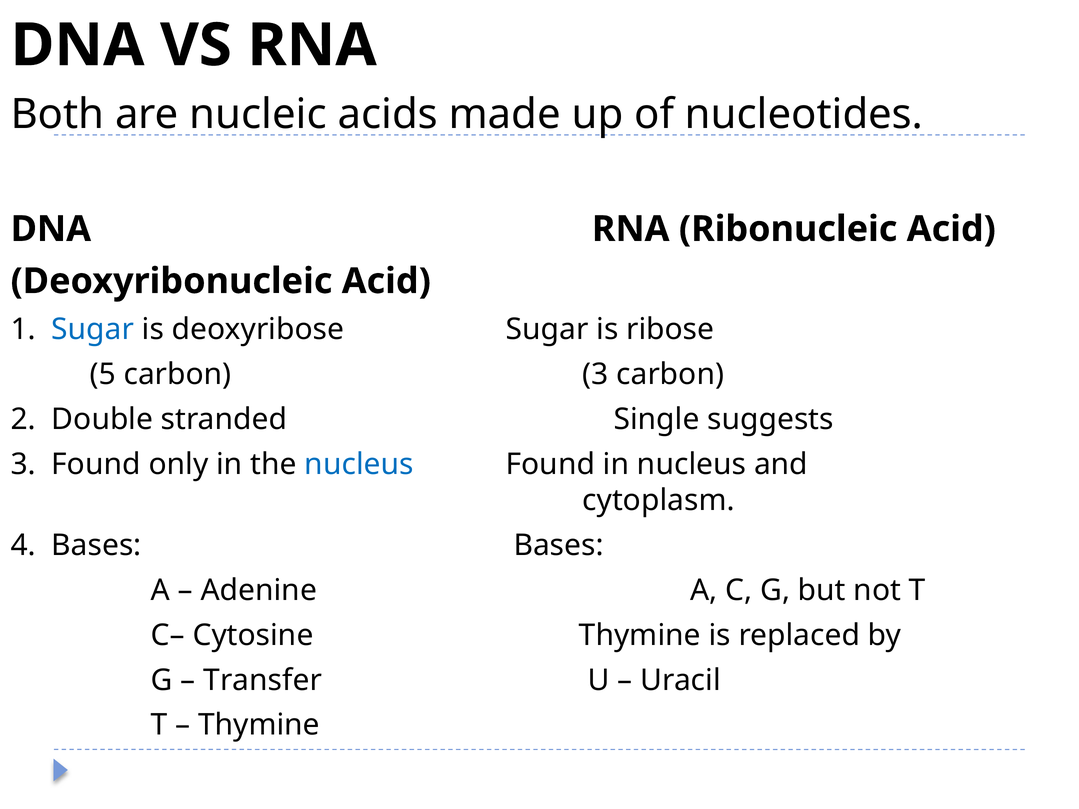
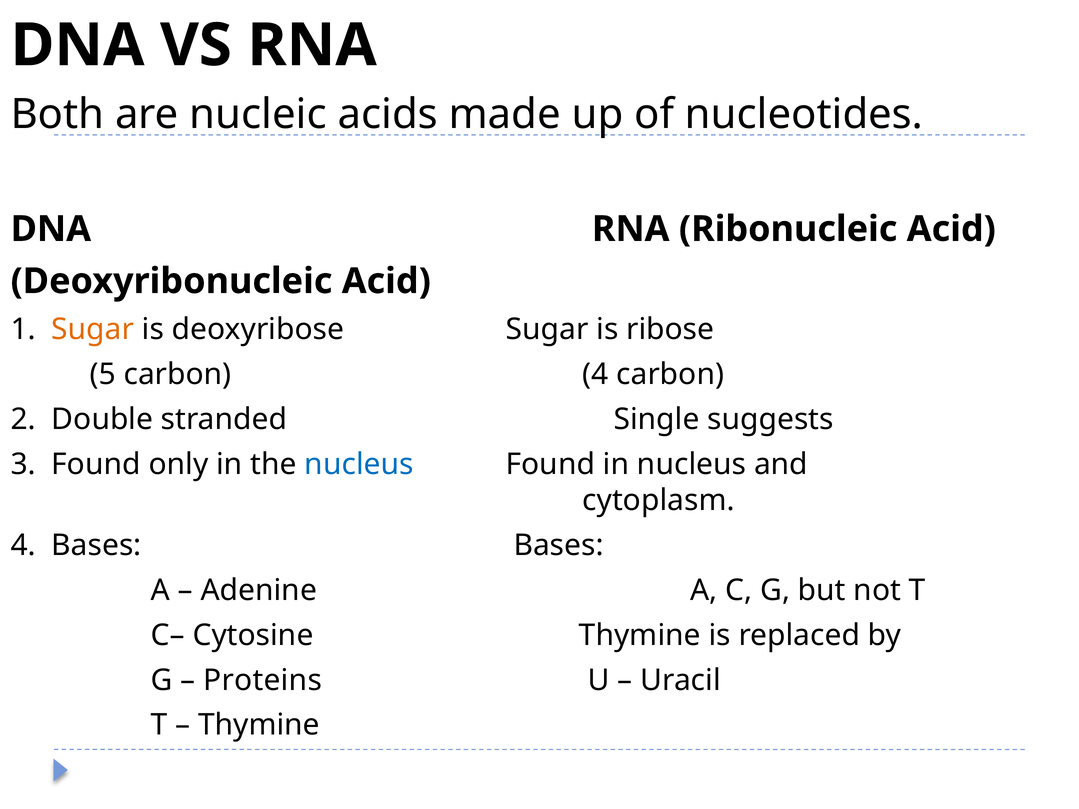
Sugar colour: blue -> orange (93, 329)
carbon 3: 3 -> 4 (596, 374)
Transfer: Transfer -> Proteins (263, 680)
